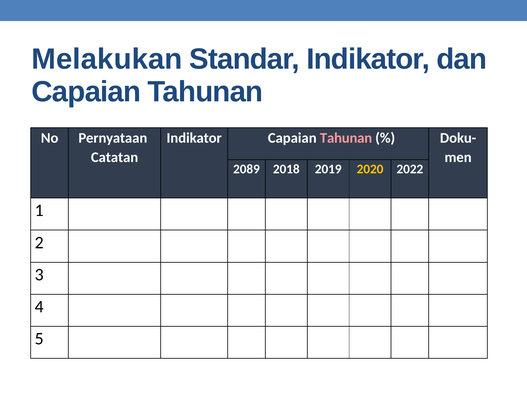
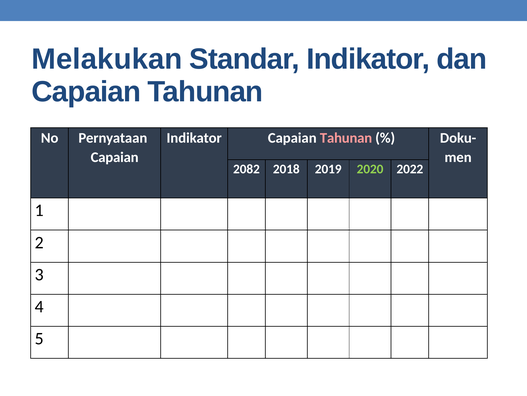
Catatan: Catatan -> Capaian (115, 157)
2089: 2089 -> 2082 (246, 169)
2020 colour: yellow -> light green (370, 169)
